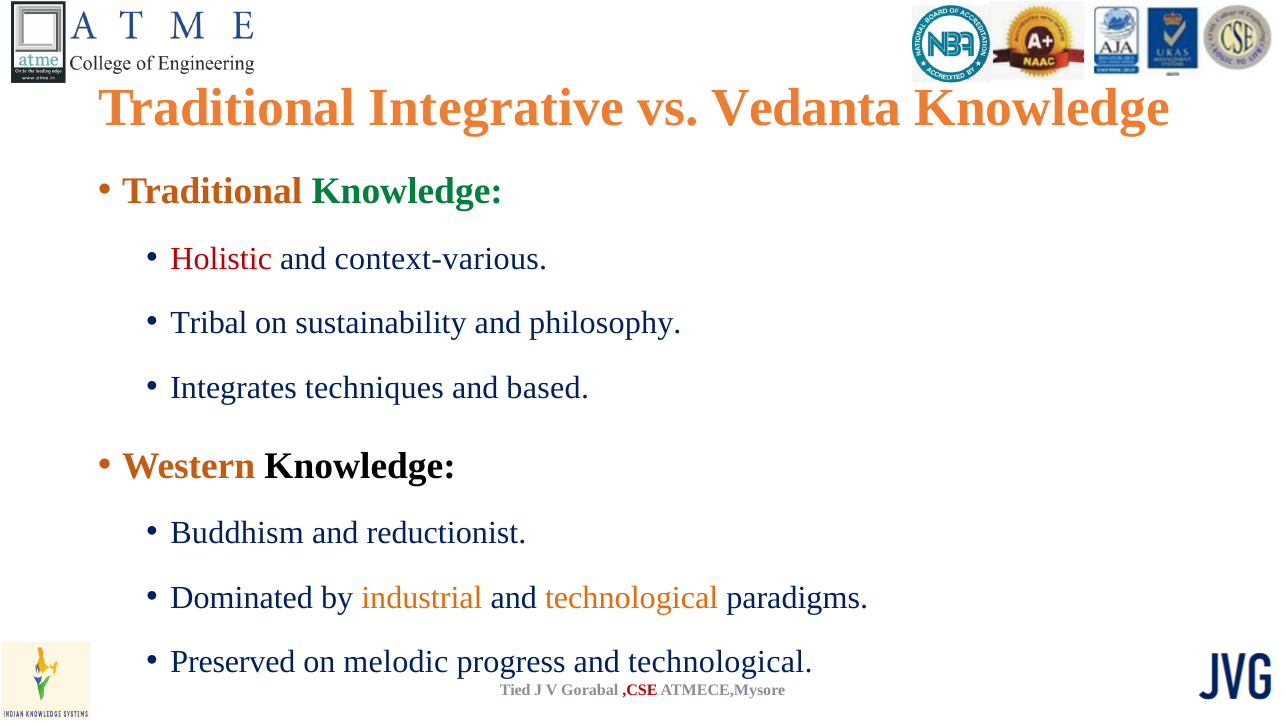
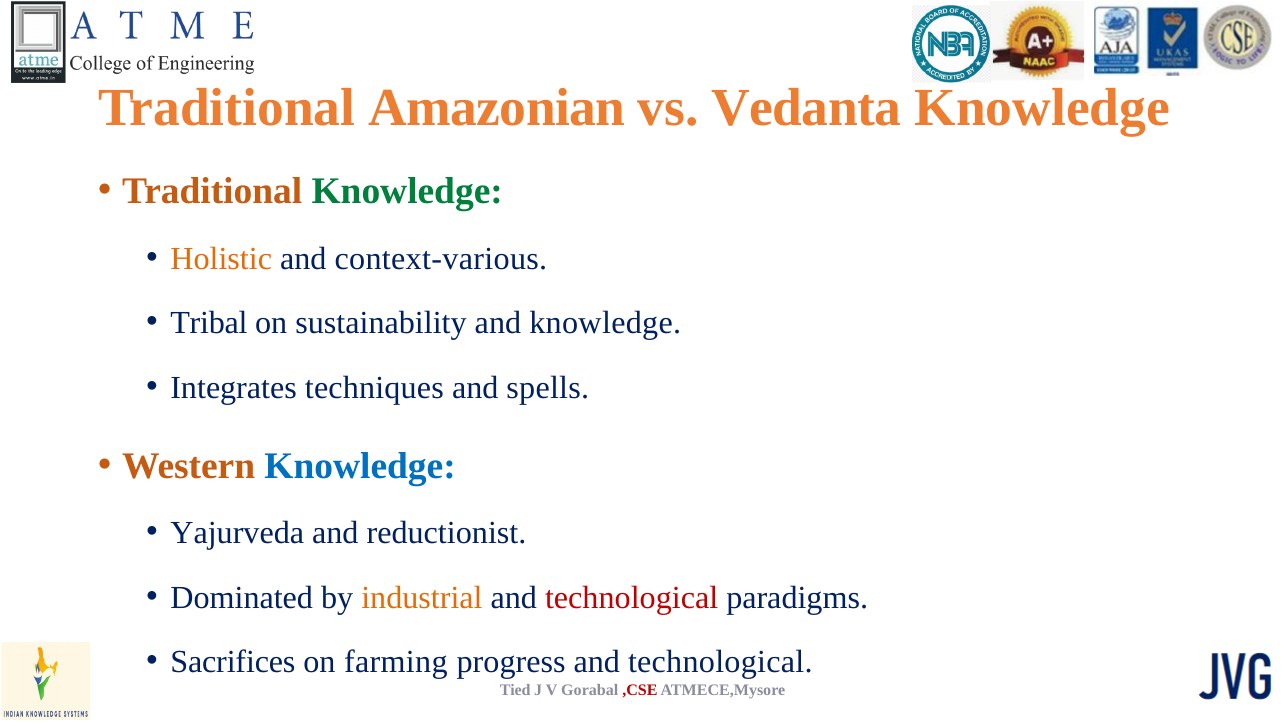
Integrative: Integrative -> Amazonian (497, 108)
Holistic colour: red -> orange (221, 259)
and philosophy: philosophy -> knowledge (605, 323)
based: based -> spells (548, 388)
Knowledge colour: black -> blue (360, 466)
Buddhism: Buddhism -> Yajurveda (237, 533)
technological colour: orange -> red (632, 598)
Preserved: Preserved -> Sacrifices (233, 662)
melodic: melodic -> farming (396, 662)
